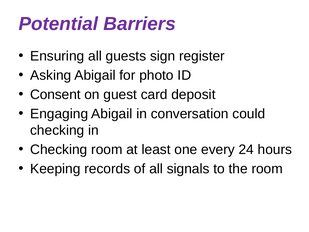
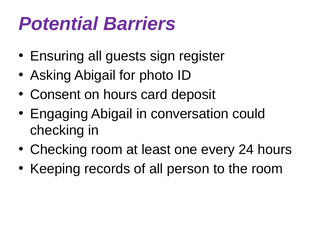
on guest: guest -> hours (120, 95)
signals: signals -> person (188, 169)
